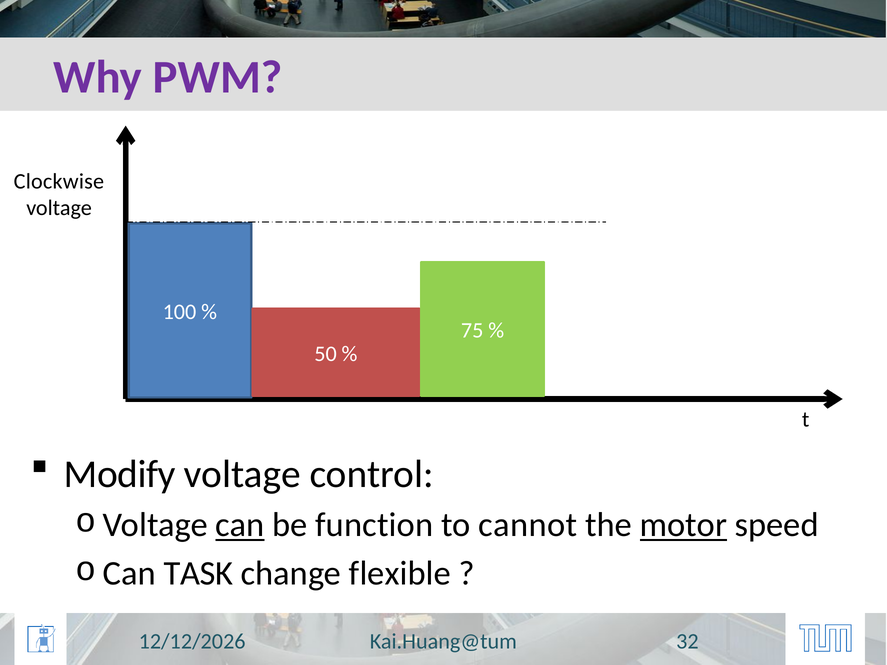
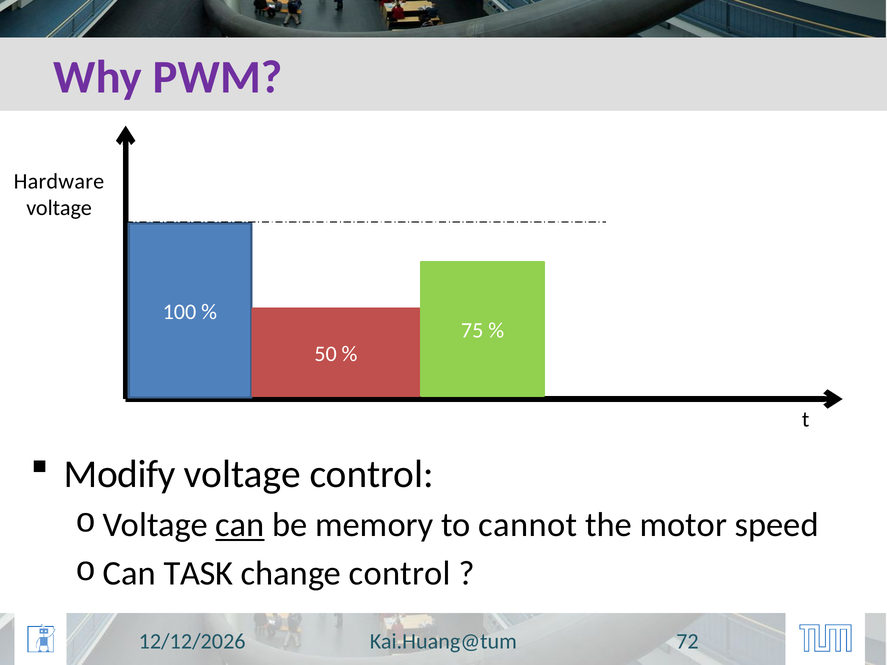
Clockwise: Clockwise -> Hardware (59, 182)
function: function -> memory (374, 525)
motor underline: present -> none (683, 525)
change flexible: flexible -> control (400, 574)
32: 32 -> 72 (687, 642)
